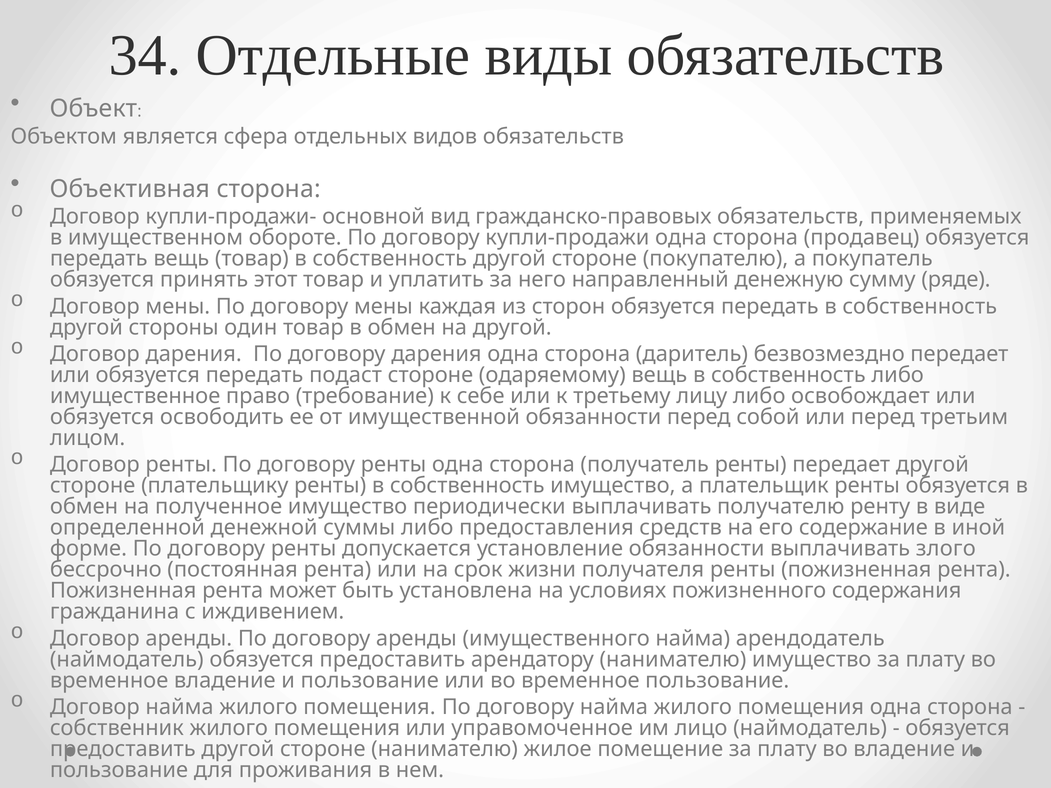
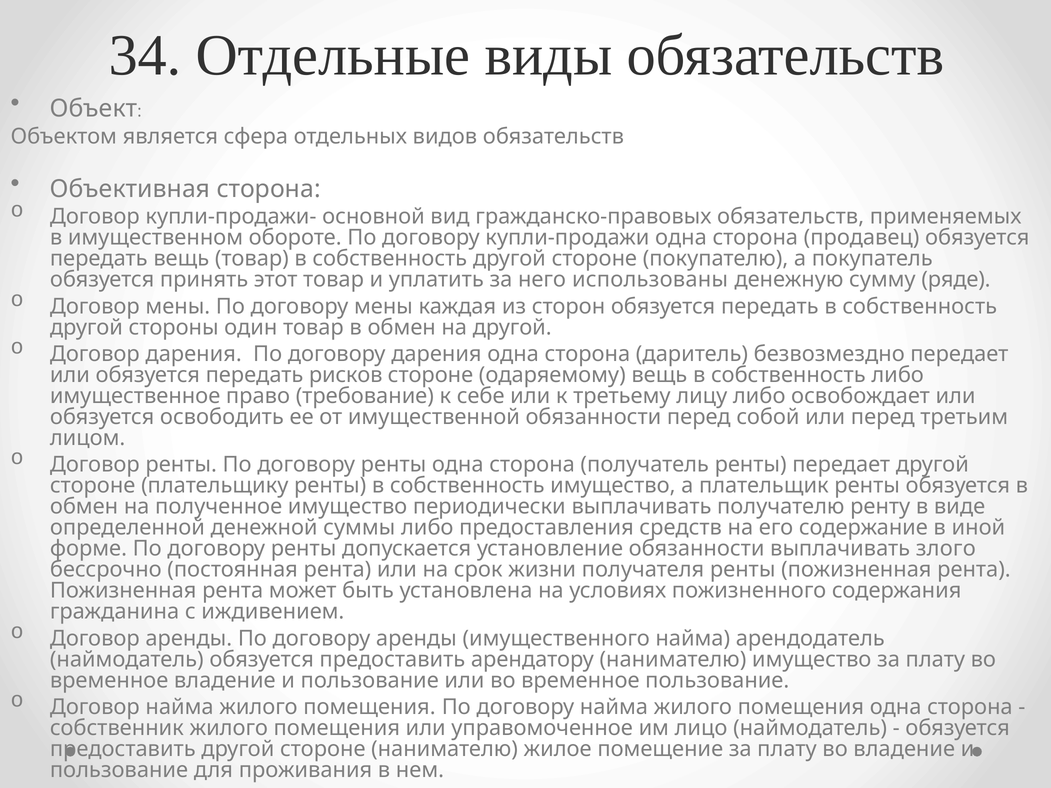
направленный: направленный -> использованы (650, 280)
подаст: подаст -> рисков (346, 375)
